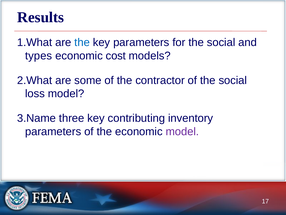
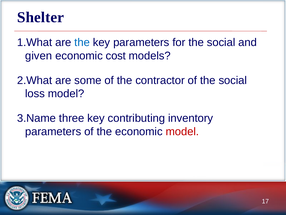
Results: Results -> Shelter (41, 17)
types: types -> given (39, 56)
model colour: purple -> red (182, 131)
